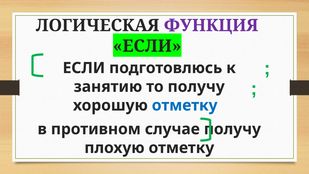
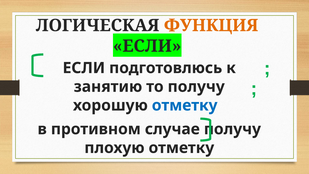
ФУНКЦИЯ colour: purple -> orange (211, 25)
